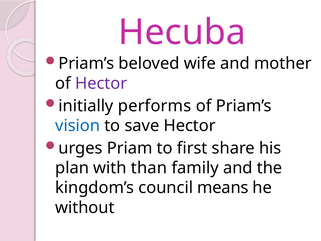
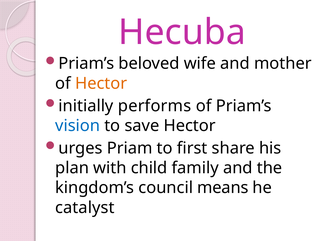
Hector colour: purple -> orange (101, 83)
than: than -> child (149, 168)
without: without -> catalyst (85, 207)
